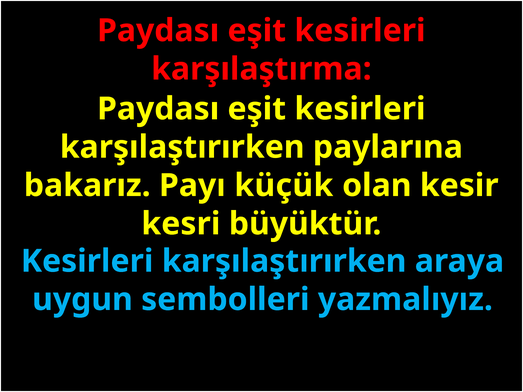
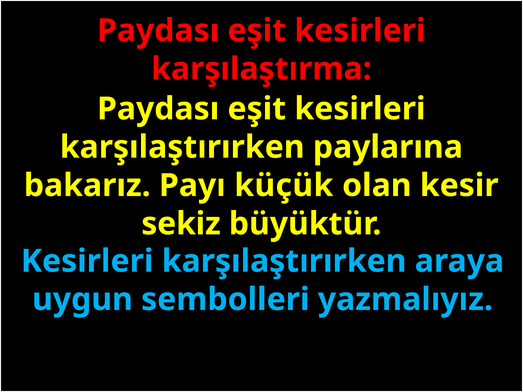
kesri: kesri -> sekiz (181, 224)
